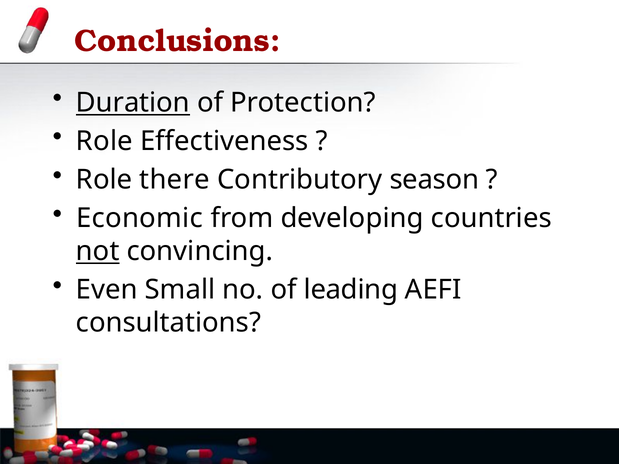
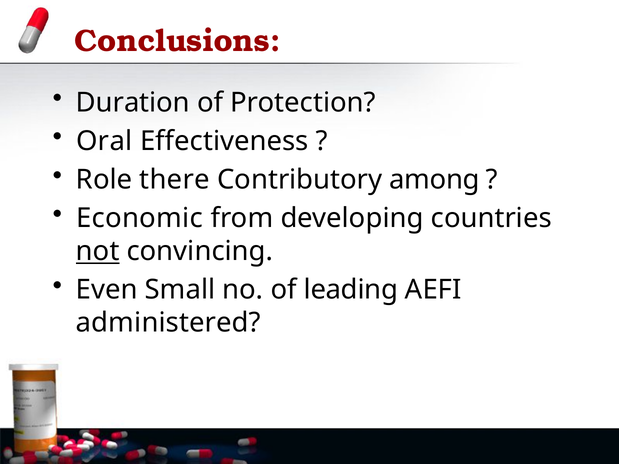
Duration underline: present -> none (133, 103)
Role: Role -> Oral (104, 141)
season: season -> among (434, 180)
consultations: consultations -> administered (168, 323)
